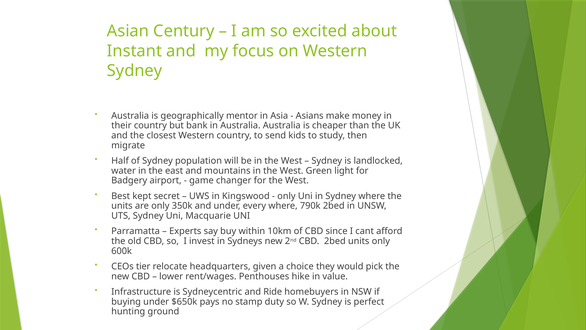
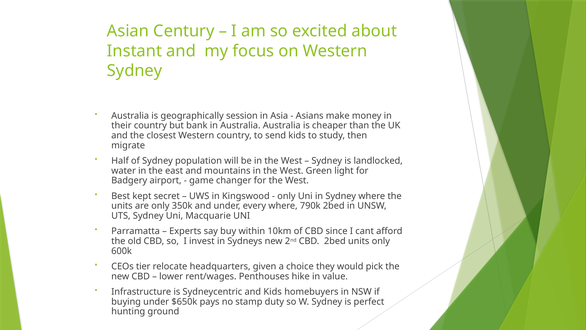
mentor: mentor -> session (242, 116)
and Ride: Ride -> Kids (273, 291)
